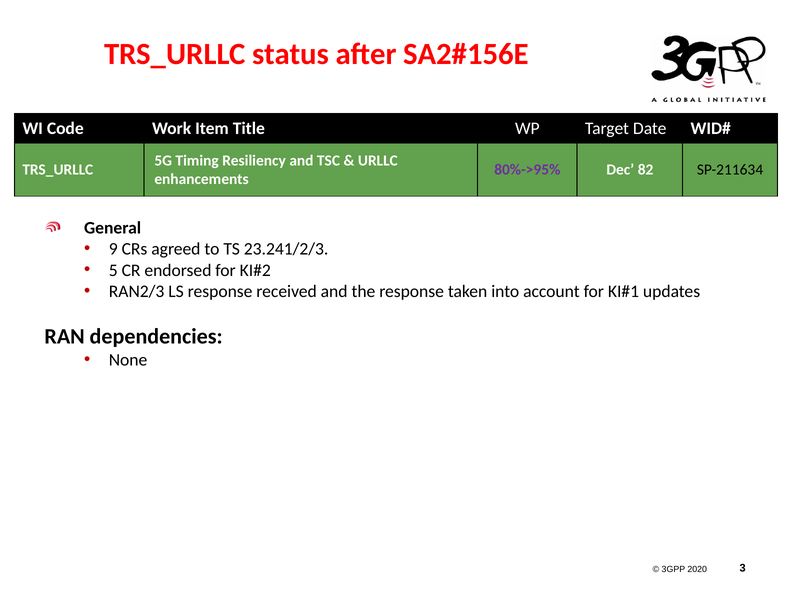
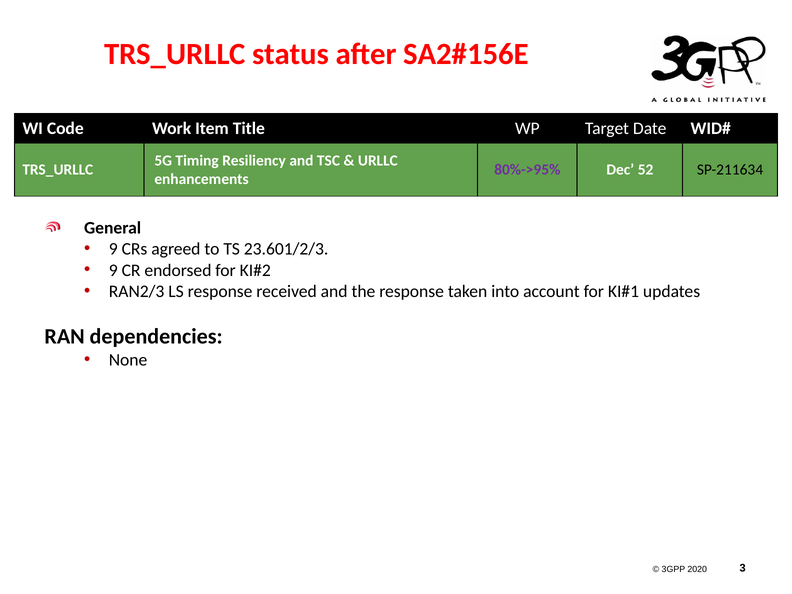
82: 82 -> 52 (646, 170)
23.241/2/3: 23.241/2/3 -> 23.601/2/3 (286, 249)
5: 5 -> 9 (113, 270)
